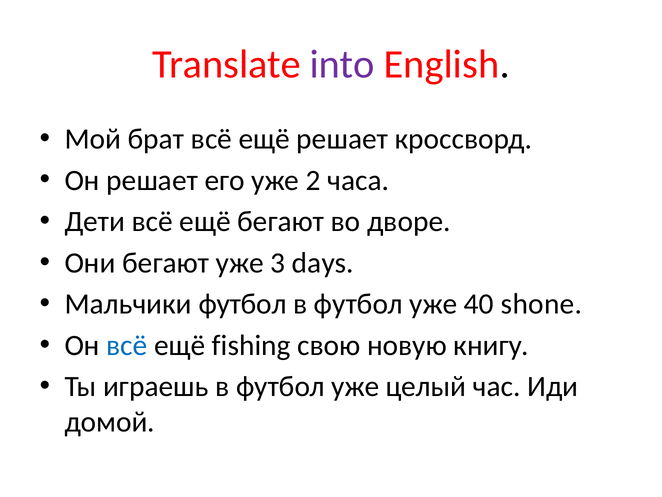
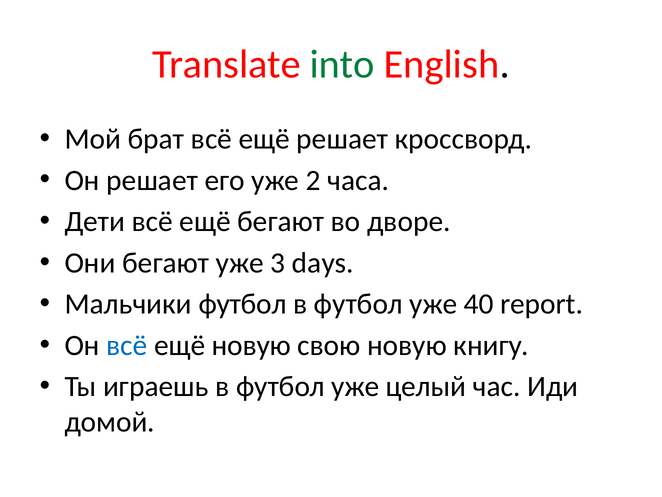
into colour: purple -> green (342, 64)
shone: shone -> report (542, 304)
ещё fishing: fishing -> новую (251, 345)
